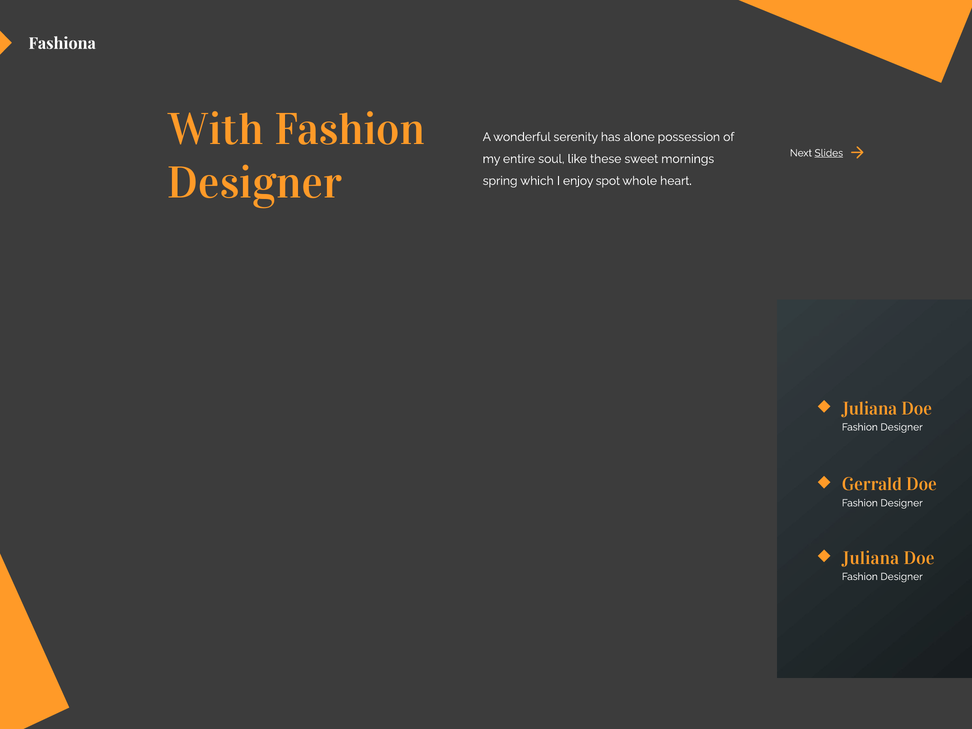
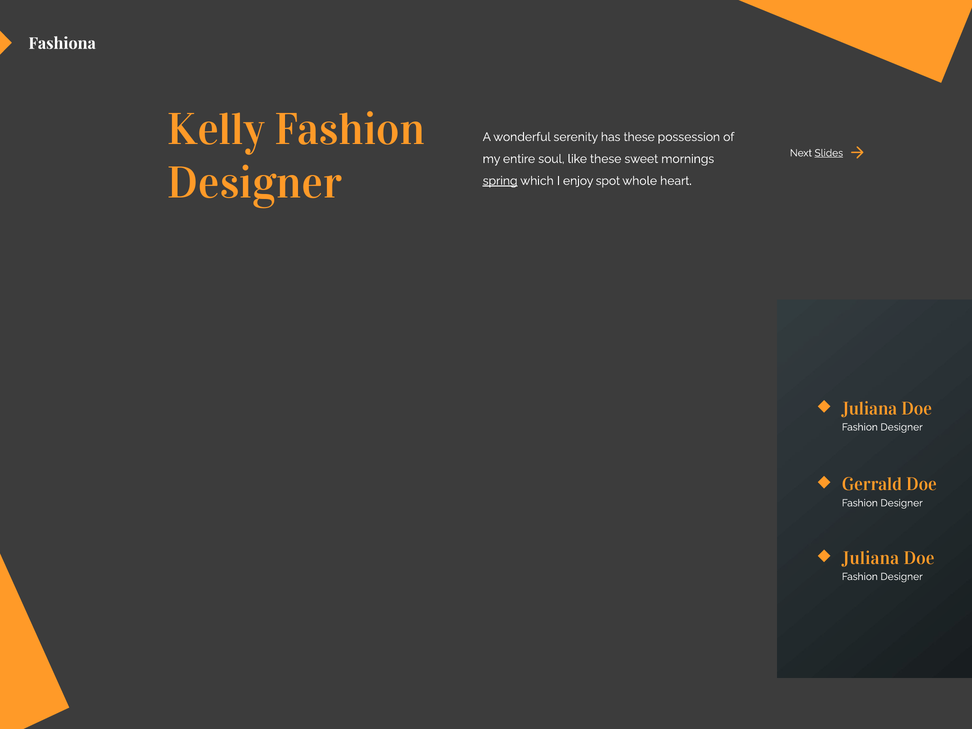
With: With -> Kelly (216, 129)
has alone: alone -> these (639, 137)
spring underline: none -> present (500, 181)
